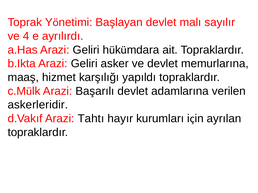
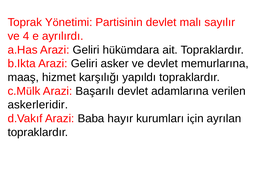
Başlayan: Başlayan -> Partisinin (119, 22)
Tahtı: Tahtı -> Baba (91, 119)
